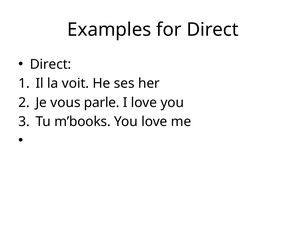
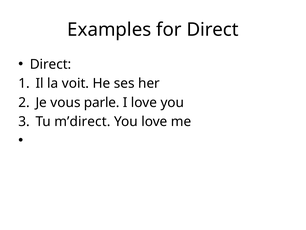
m’books: m’books -> m’direct (82, 121)
